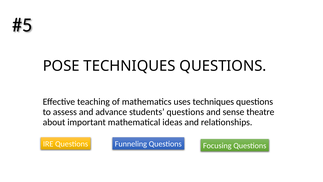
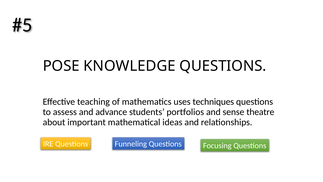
POSE TECHNIQUES: TECHNIQUES -> KNOWLEDGE (130, 66)
students questions: questions -> portfolios (185, 112)
